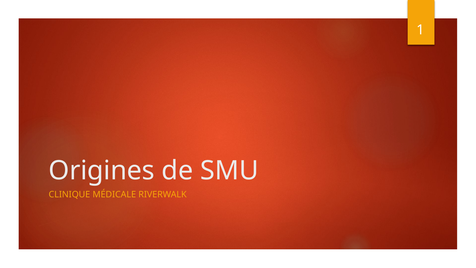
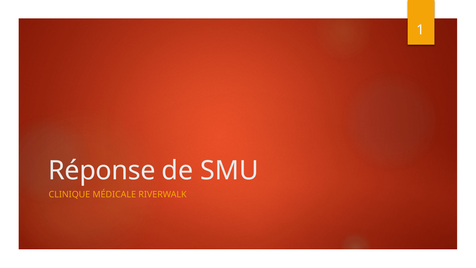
Origines: Origines -> Réponse (102, 171)
